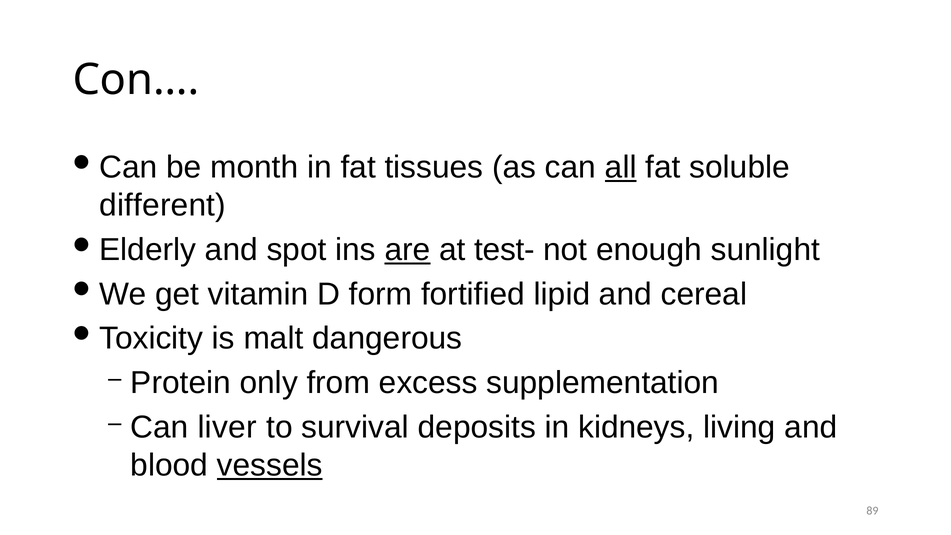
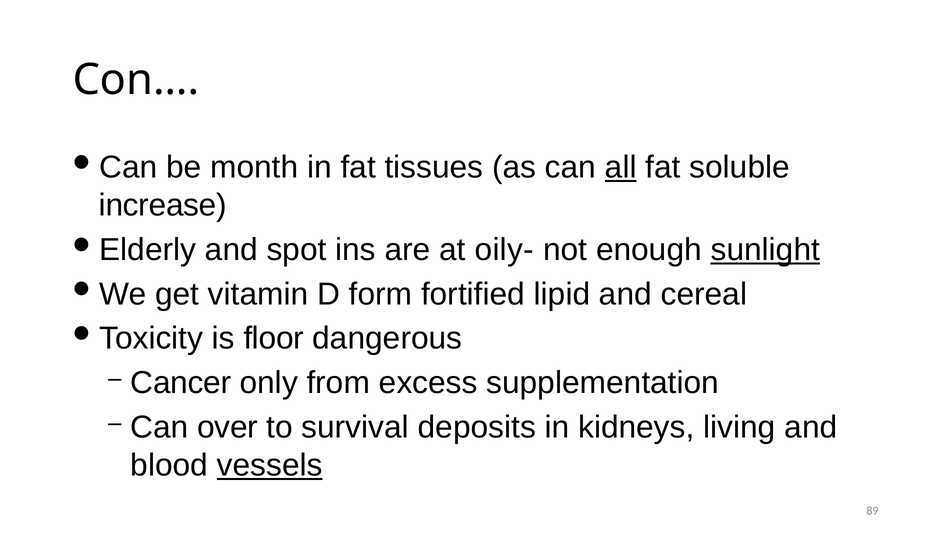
different: different -> increase (163, 205)
are underline: present -> none (408, 250)
test-: test- -> oily- (504, 250)
sunlight underline: none -> present (765, 250)
malt: malt -> floor (274, 338)
Protein: Protein -> Cancer (181, 383)
liver: liver -> over (228, 427)
